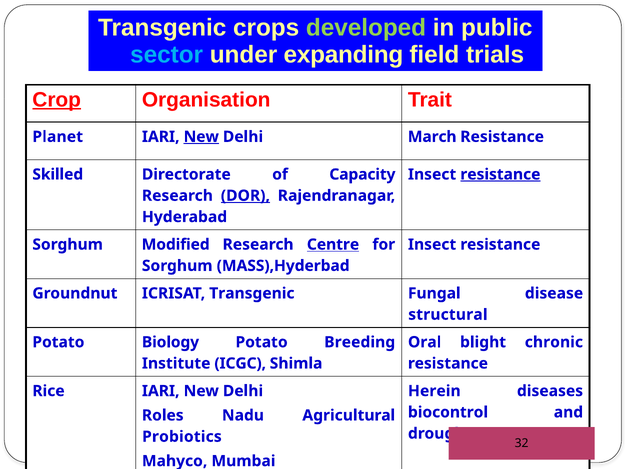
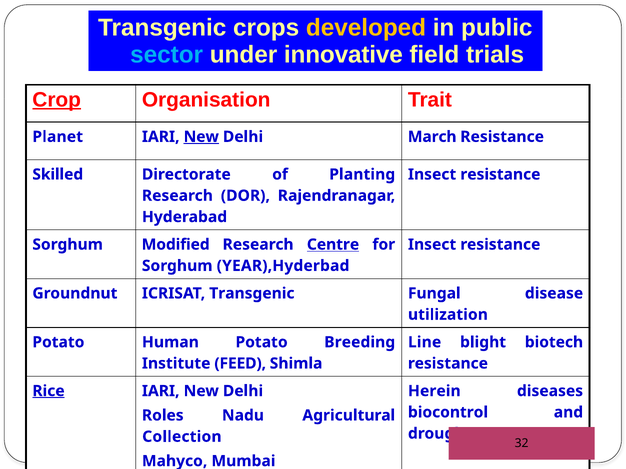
developed colour: light green -> yellow (366, 28)
expanding: expanding -> innovative (343, 55)
Capacity: Capacity -> Planting (362, 175)
resistance underline: present -> none (500, 175)
DOR underline: present -> none (245, 196)
MASS),Hyderbad: MASS),Hyderbad -> YEAR),Hyderbad (283, 266)
structural: structural -> utilization (448, 315)
Biology: Biology -> Human (170, 343)
Oral: Oral -> Line (425, 343)
chronic: chronic -> biotech (554, 343)
ICGC: ICGC -> FEED (240, 364)
Rice underline: none -> present (48, 391)
Probiotics: Probiotics -> Collection (182, 437)
